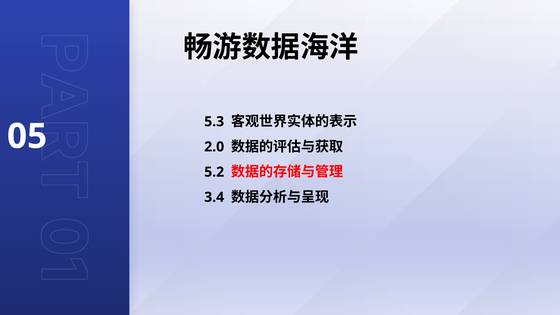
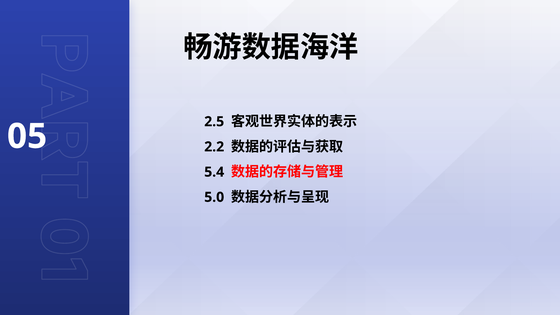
5.3: 5.3 -> 2.5 (214, 122)
2.0: 2.0 -> 2.2 (214, 147)
5.2: 5.2 -> 5.4 (214, 172)
3.4: 3.4 -> 5.0 (214, 197)
